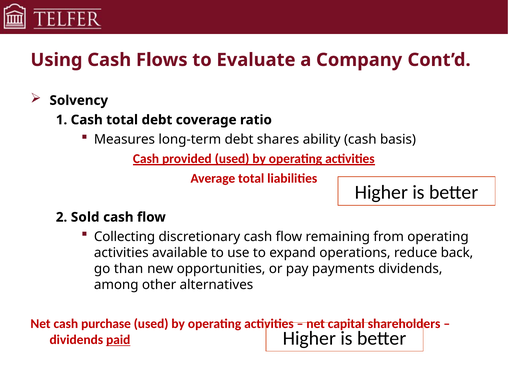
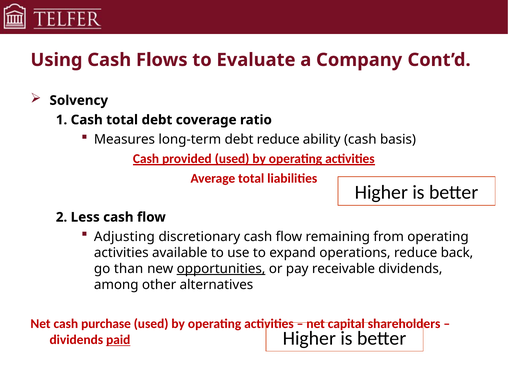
debt shares: shares -> reduce (278, 139)
Sold: Sold -> Less (85, 217)
Collecting: Collecting -> Adjusting (124, 237)
opportunities underline: none -> present (221, 269)
payments: payments -> receivable (343, 269)
